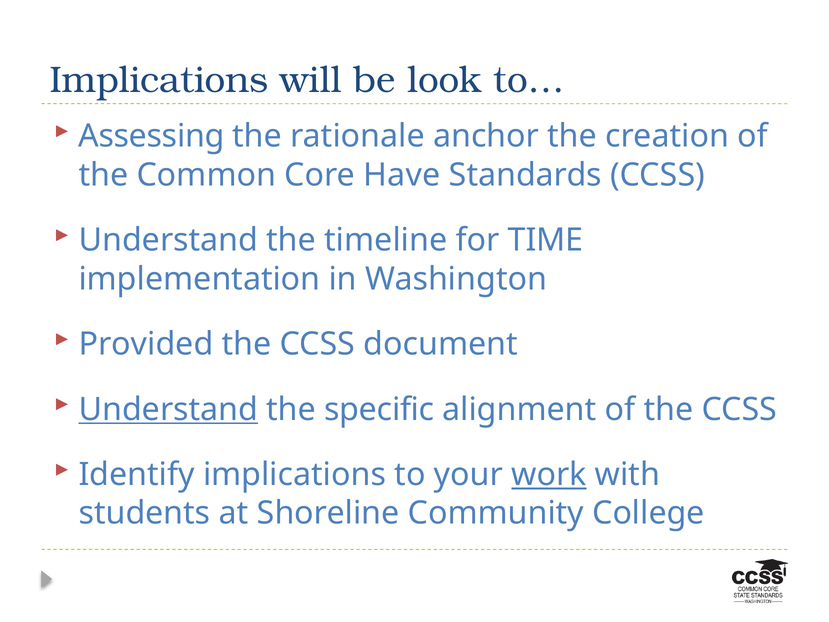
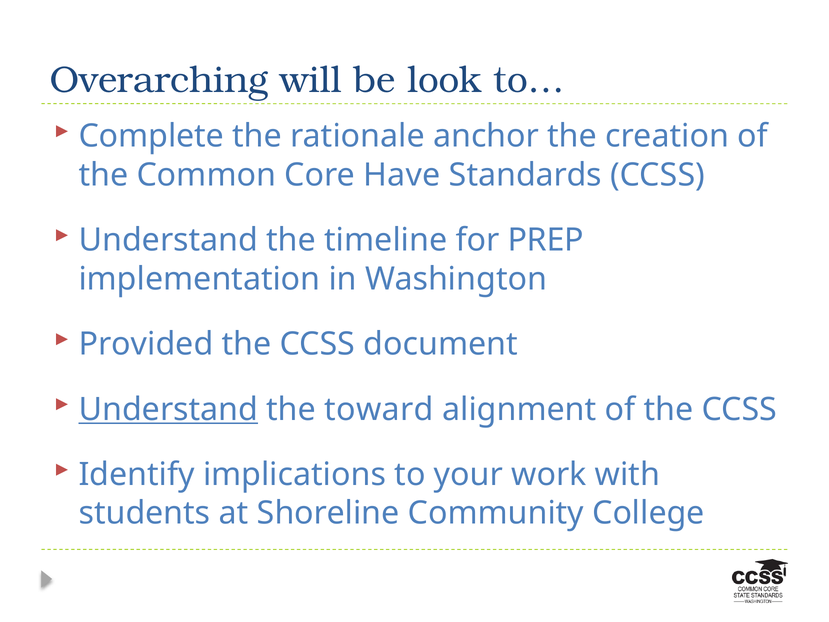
Implications: Implications -> Overarching (159, 80)
Assessing: Assessing -> Complete (151, 136)
TIME: TIME -> PREP (546, 240)
specific: specific -> toward (379, 409)
work underline: present -> none (549, 474)
